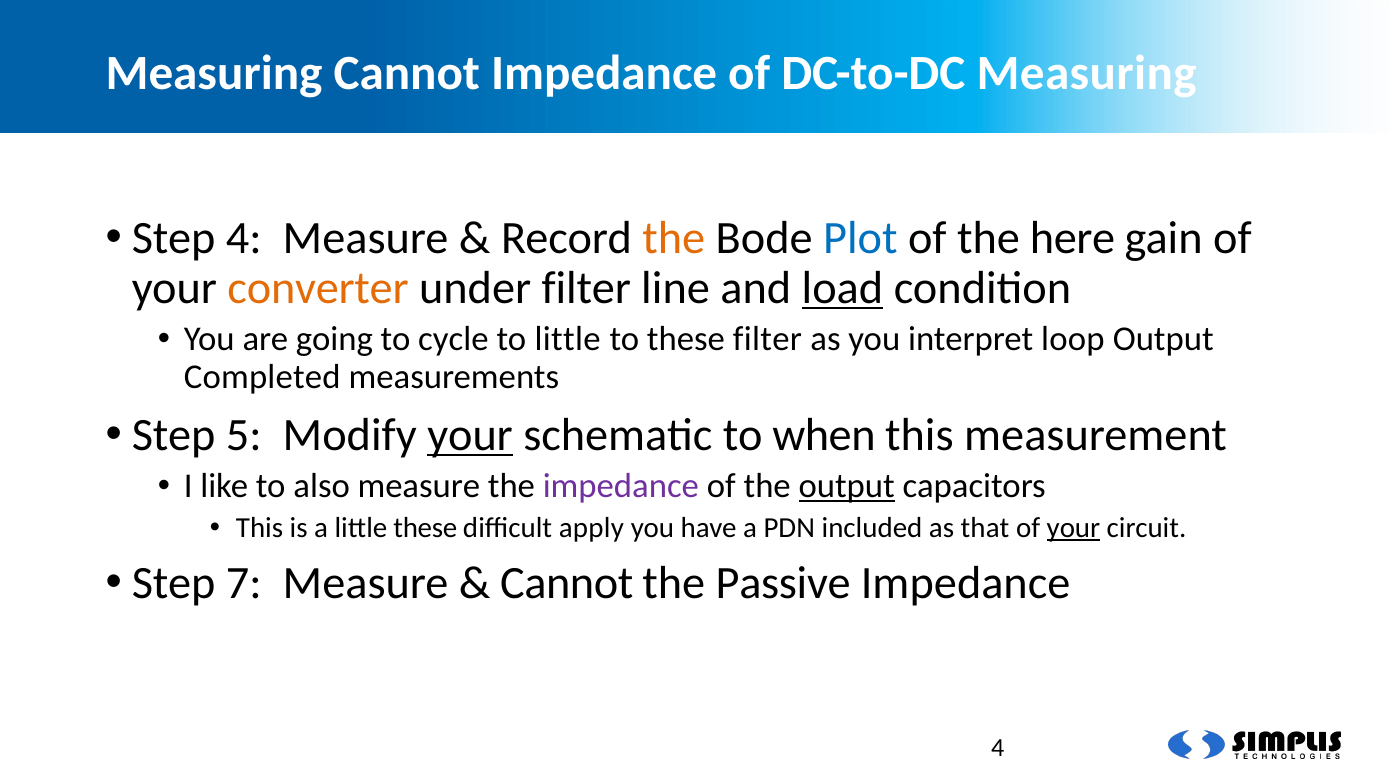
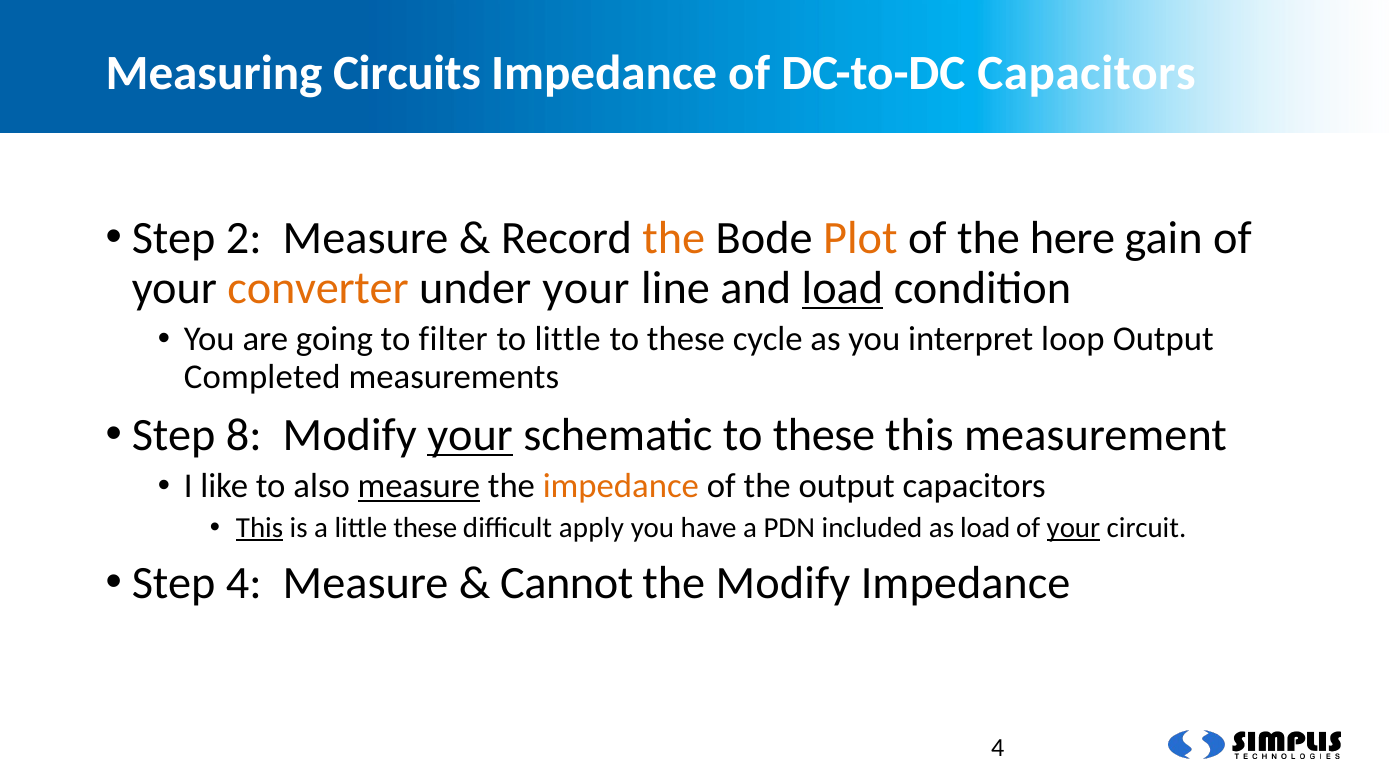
Measuring Cannot: Cannot -> Circuits (407, 73)
DC-to-DC Measuring: Measuring -> Capacitors (1087, 73)
Step 4: 4 -> 2 (244, 238)
Plot colour: blue -> orange (860, 238)
under filter: filter -> your (586, 288)
cycle: cycle -> filter (453, 339)
these filter: filter -> cycle (768, 339)
5: 5 -> 8 (244, 435)
schematic to when: when -> these (824, 435)
measure underline: none -> present (419, 486)
impedance colour: purple -> orange (621, 486)
output underline: present -> none (847, 486)
This underline: none -> present (260, 527)
as that: that -> load (985, 527)
Step 7: 7 -> 4 (244, 582)
the Passive: Passive -> Modify (783, 582)
